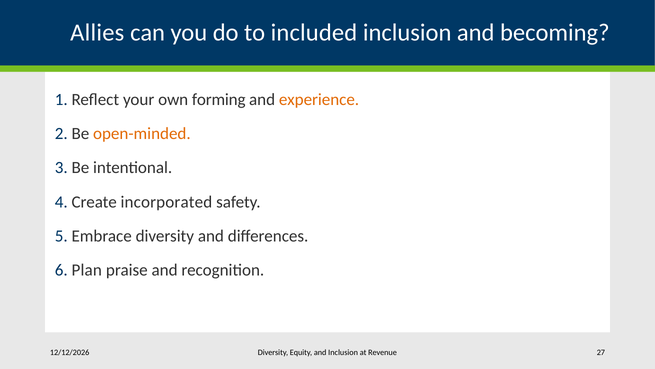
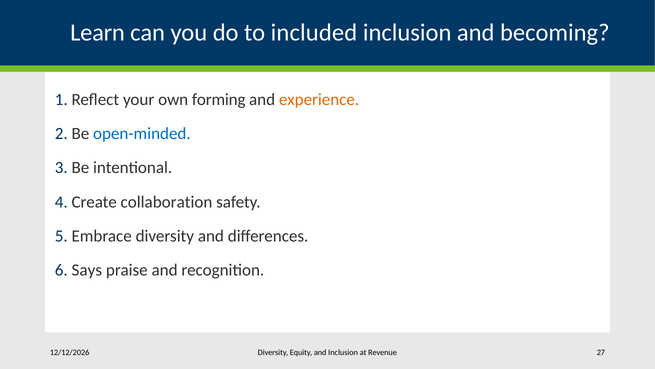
Allies: Allies -> Learn (98, 32)
open-minded colour: orange -> blue (142, 133)
incorporated: incorporated -> collaboration (166, 202)
Plan: Plan -> Says (87, 270)
